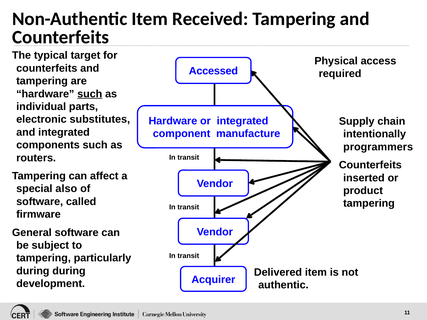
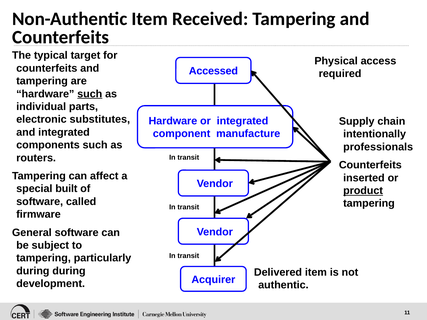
programmers: programmers -> professionals (378, 147)
also: also -> built (66, 189)
product underline: none -> present (363, 191)
